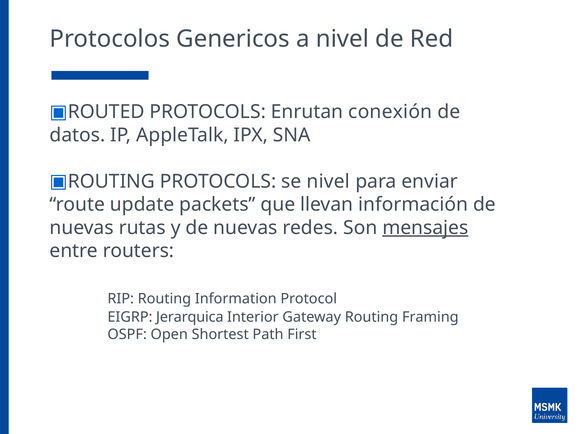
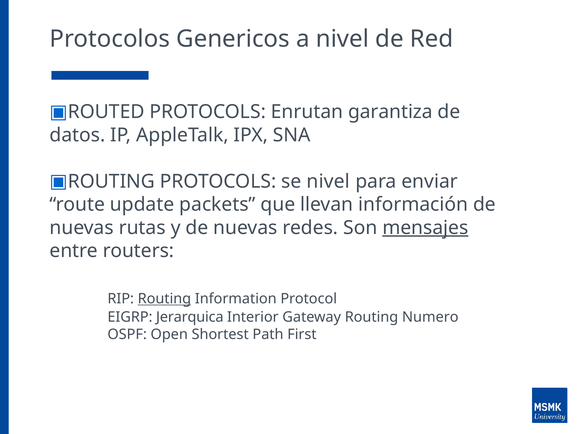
conexión: conexión -> garantiza (390, 112)
Routing underline: none -> present (164, 299)
Framing: Framing -> Numero (430, 317)
